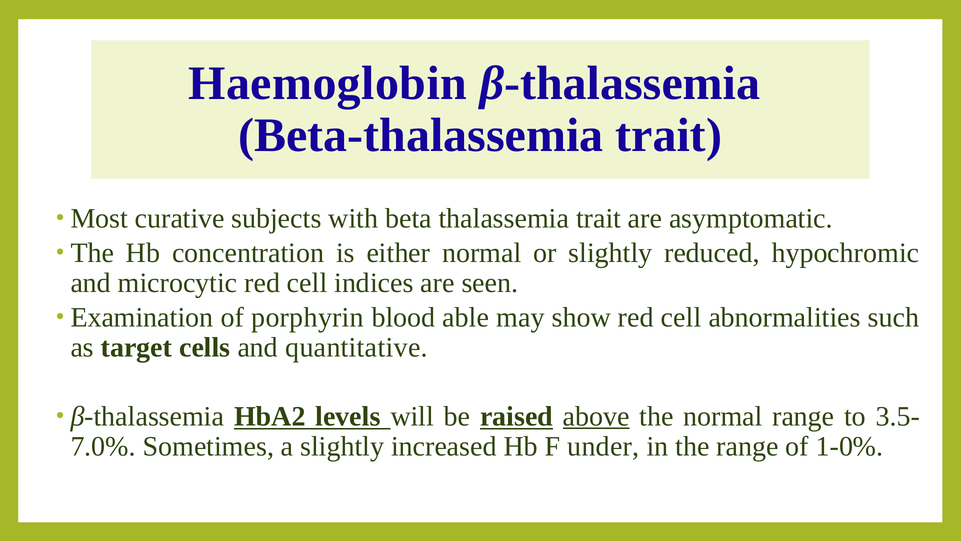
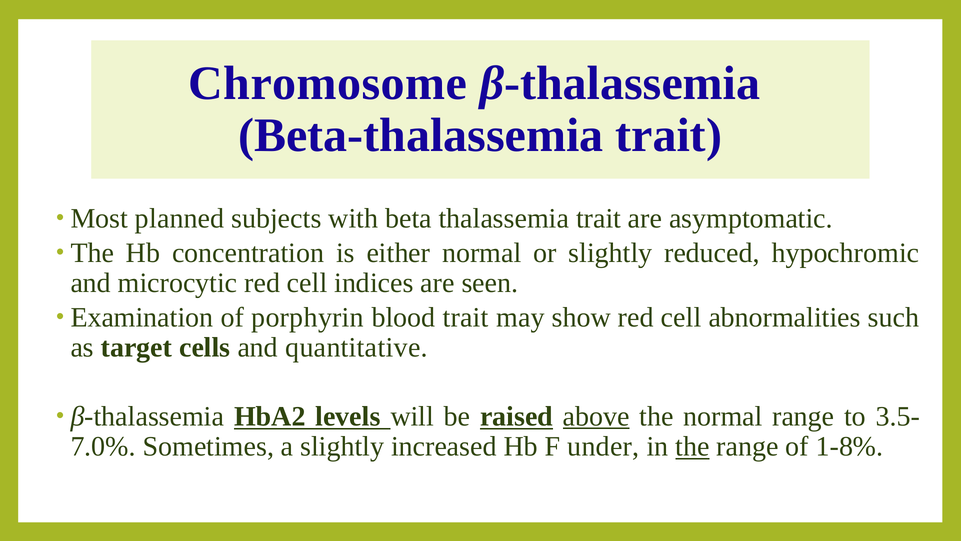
Haemoglobin: Haemoglobin -> Chromosome (328, 83)
curative: curative -> planned (180, 218)
blood able: able -> trait (466, 317)
the underline: none -> present (692, 446)
1-0%: 1-0% -> 1-8% (850, 446)
